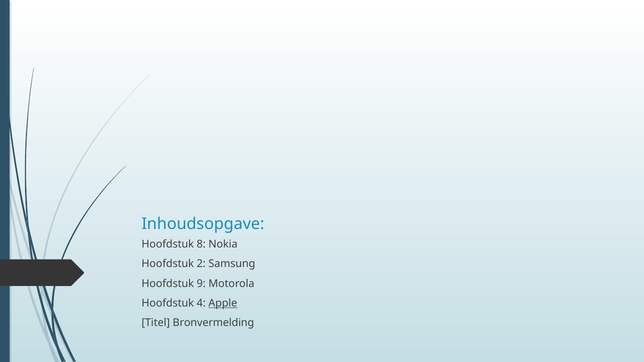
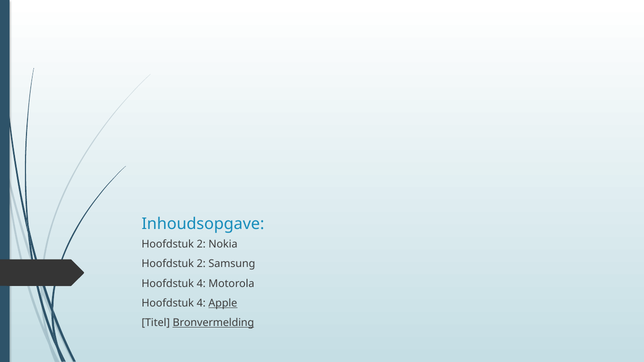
8: 8 -> 2 (201, 245)
9: 9 -> 4 (201, 284)
Bronvermelding underline: none -> present (213, 323)
